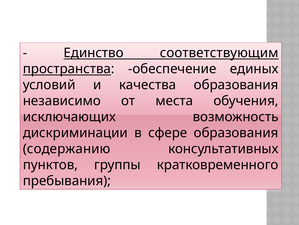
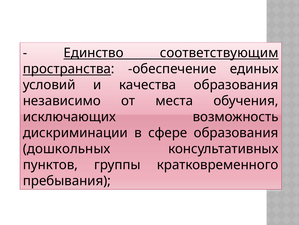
содержанию: содержанию -> дошкольных (67, 148)
